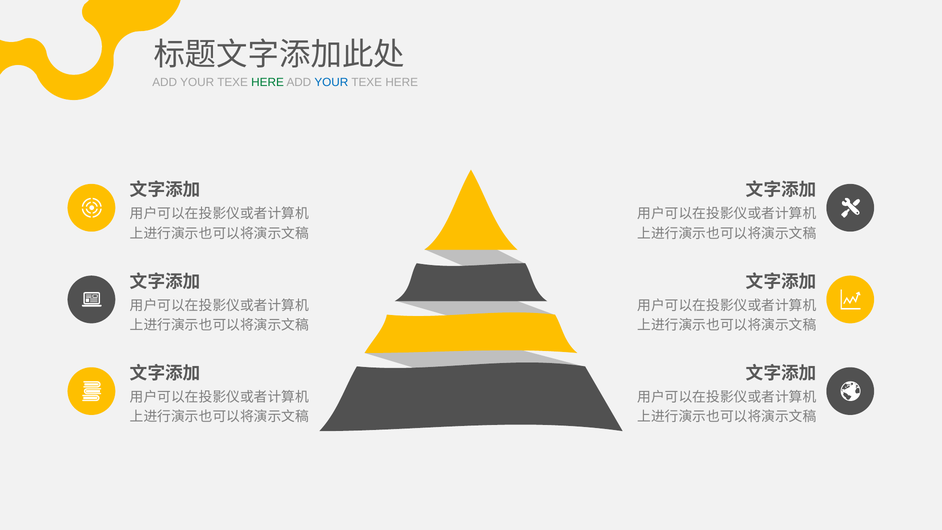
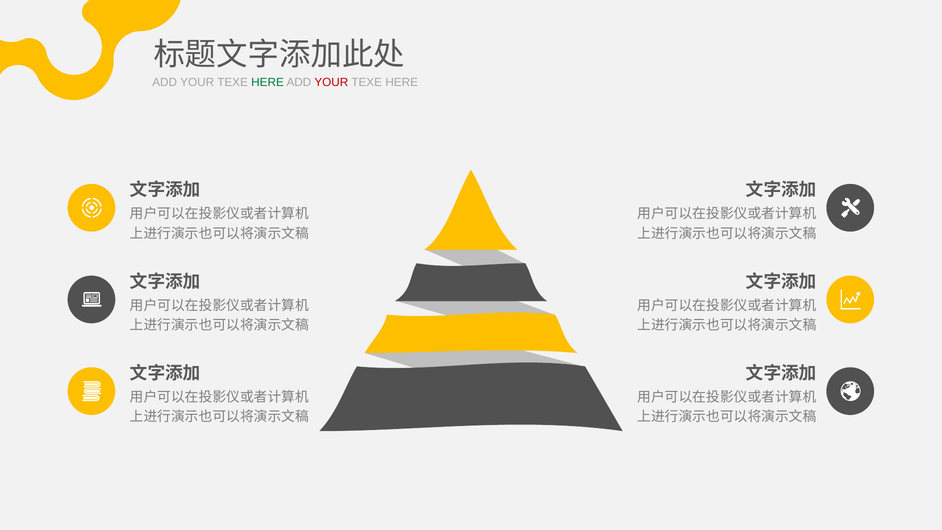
YOUR colour: blue -> red (331, 82)
